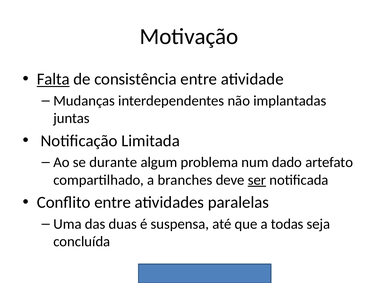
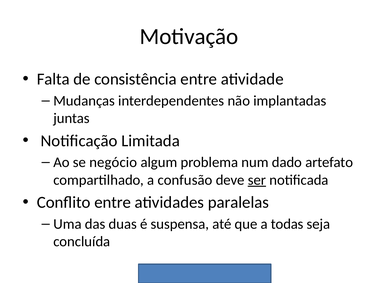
Falta underline: present -> none (53, 79)
durante: durante -> negócio (113, 163)
branches: branches -> confusão (185, 180)
